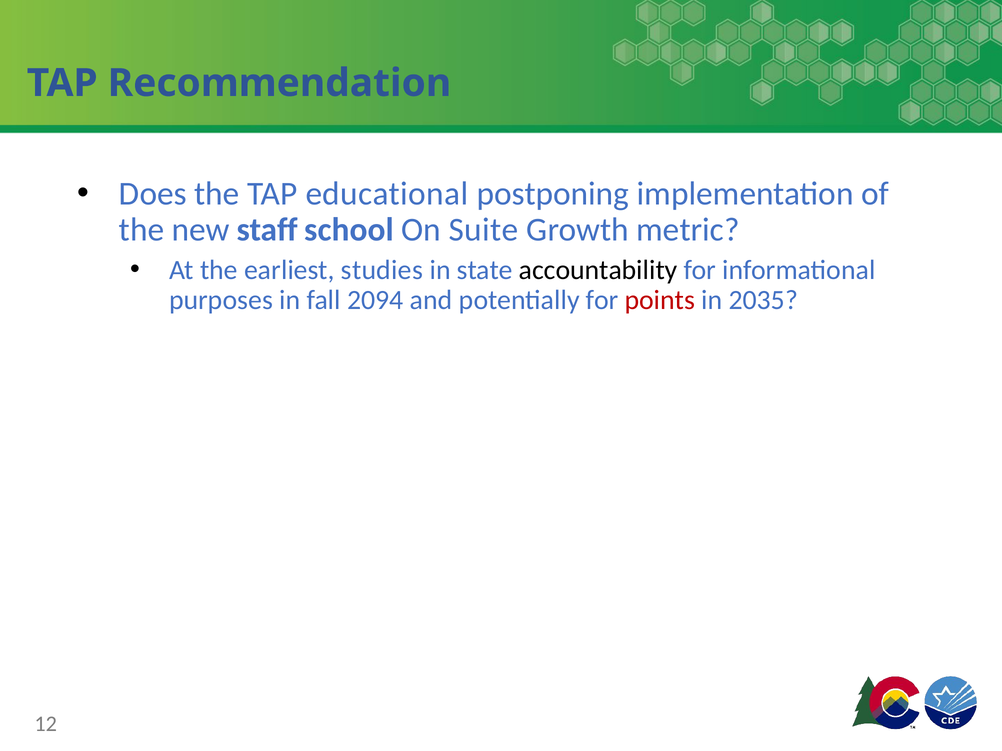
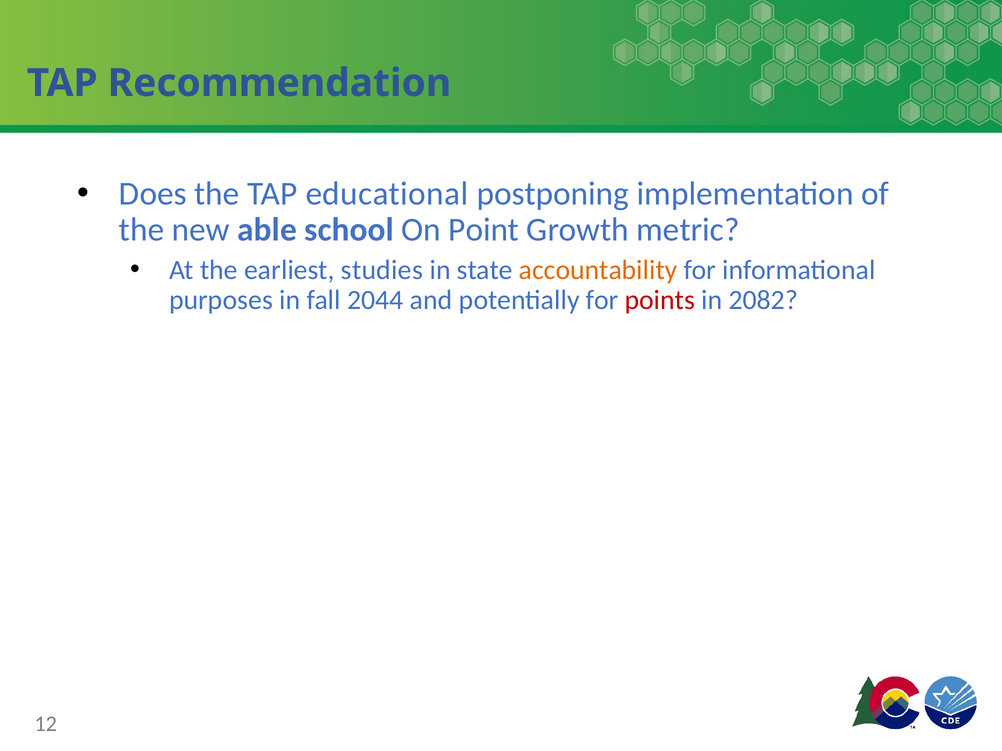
staff: staff -> able (267, 230)
Suite: Suite -> Point (484, 230)
accountability colour: black -> orange (598, 270)
2094: 2094 -> 2044 (375, 300)
2035: 2035 -> 2082 (763, 300)
